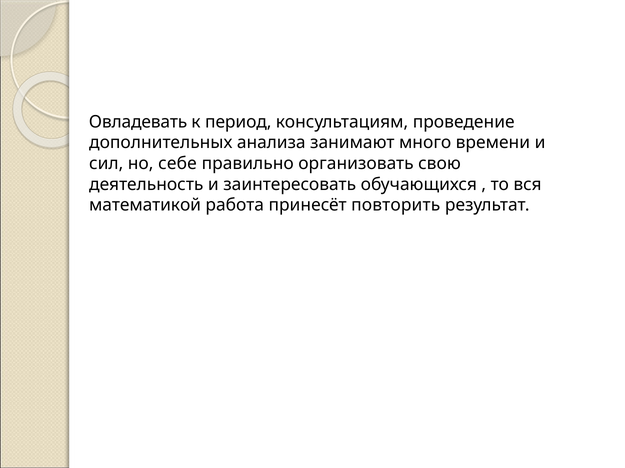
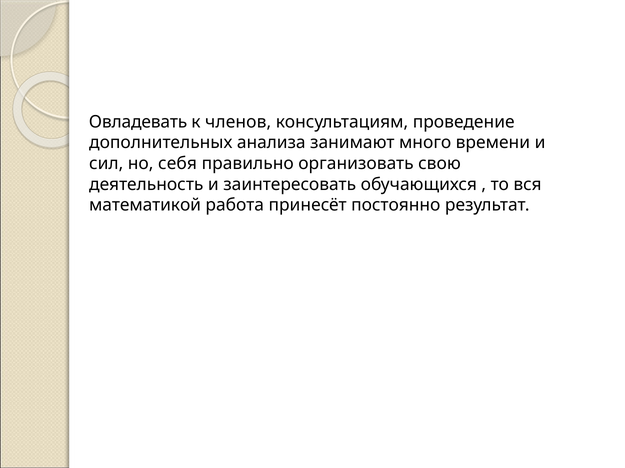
период: период -> членов (238, 122)
себе: себе -> себя (178, 164)
повторить: повторить -> постоянно (396, 206)
